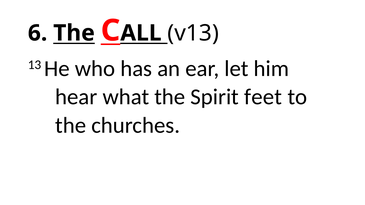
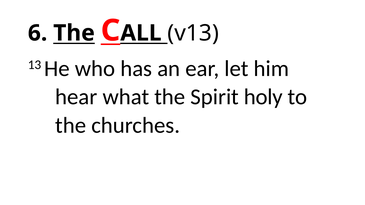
feet: feet -> holy (263, 97)
